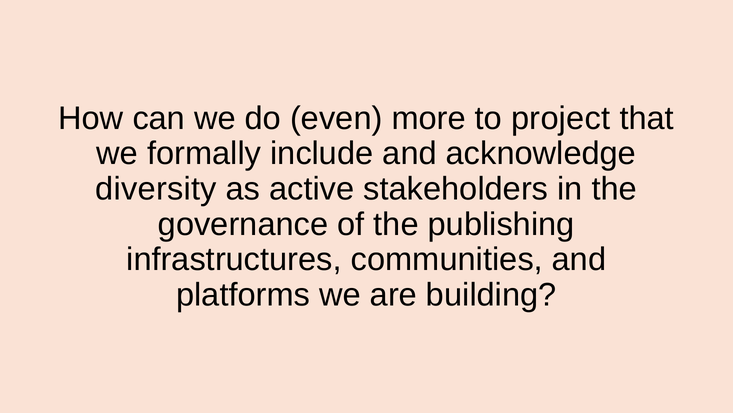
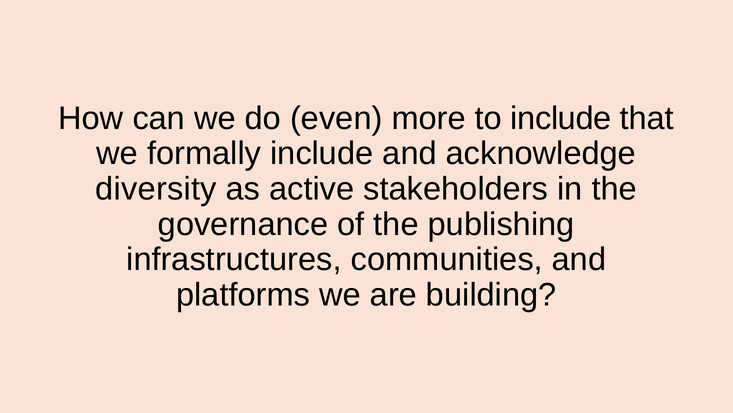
to project: project -> include (561, 118)
